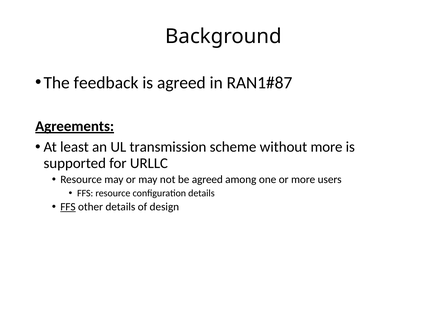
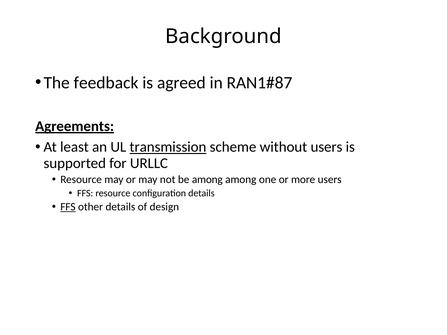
transmission underline: none -> present (168, 147)
without more: more -> users (326, 147)
be agreed: agreed -> among (207, 180)
